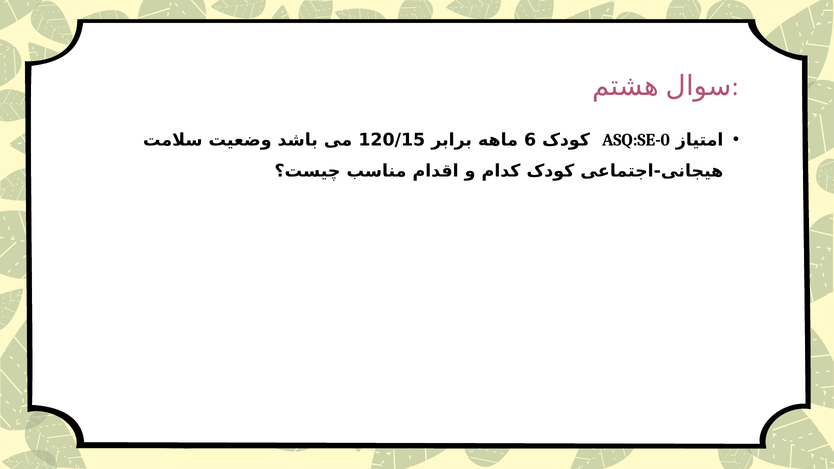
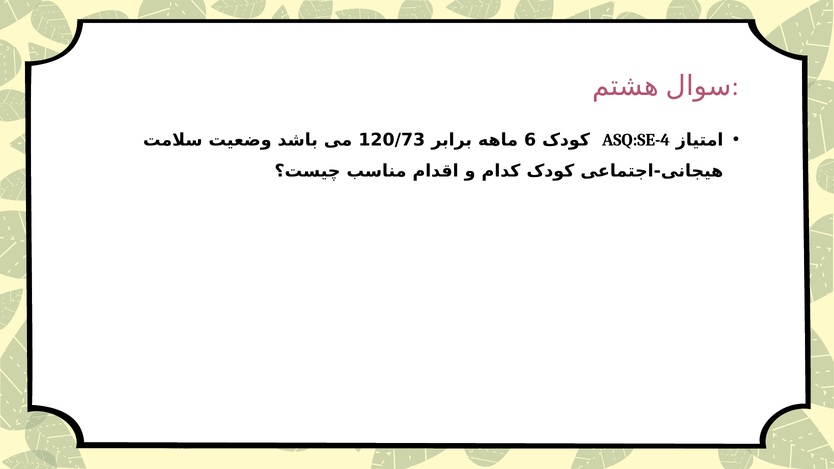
120/15: 120/15 -> 120/73 (392, 140)
ASQ:SE-0: ASQ:SE-0 -> ASQ:SE-4 (636, 140)
